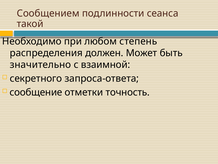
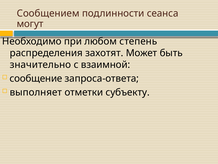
такой: такой -> могут (30, 24)
должен: должен -> захотят (104, 53)
секретного: секретного -> сообщение (36, 78)
сообщение: сообщение -> выполняет (36, 92)
точность: точность -> субъекту (128, 92)
